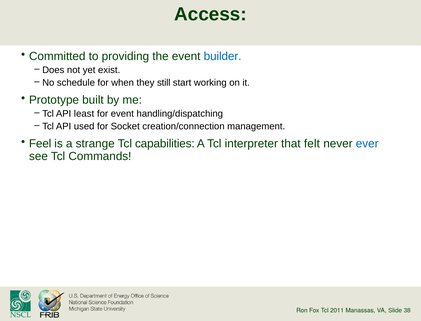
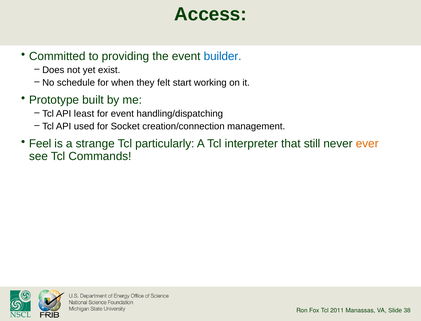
still: still -> felt (164, 83)
capabilities: capabilities -> particularly (165, 143)
felt: felt -> still (312, 143)
ever colour: blue -> orange (367, 143)
